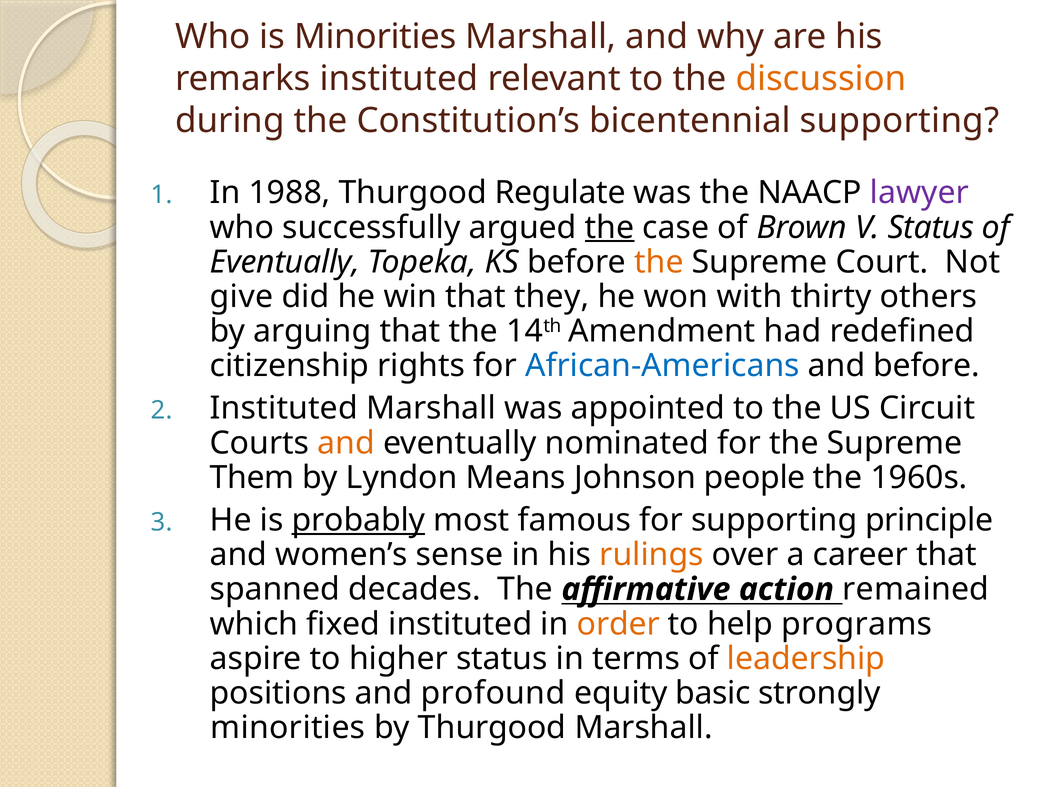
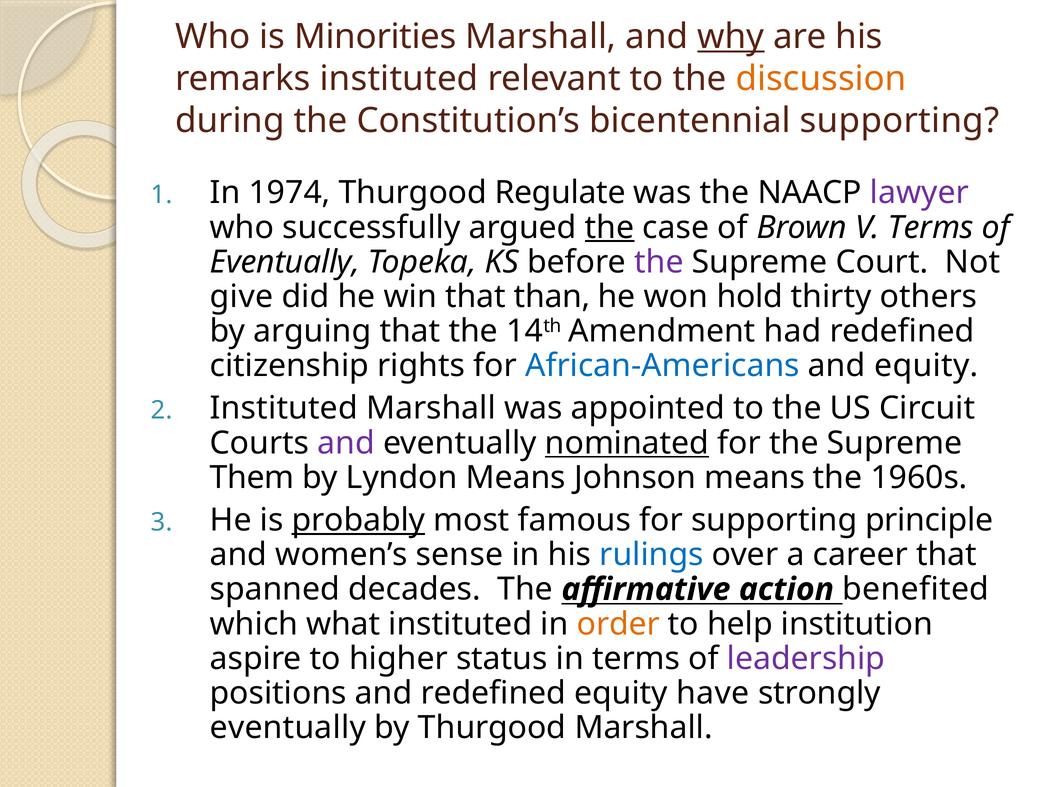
why underline: none -> present (731, 37)
1988: 1988 -> 1974 (290, 193)
V Status: Status -> Terms (931, 227)
the colour: orange -> purple (659, 262)
they: they -> than (552, 297)
with: with -> hold (750, 297)
and before: before -> equity (926, 366)
and colour: orange -> purple (346, 443)
nominated underline: none -> present (627, 443)
Johnson people: people -> means (755, 477)
rulings colour: orange -> blue (652, 555)
remained: remained -> benefited (916, 589)
fixed: fixed -> what (343, 624)
programs: programs -> institution (857, 624)
leadership colour: orange -> purple (806, 658)
and profound: profound -> redefined (493, 693)
basic: basic -> have (713, 693)
minorities: minorities -> eventually (288, 728)
